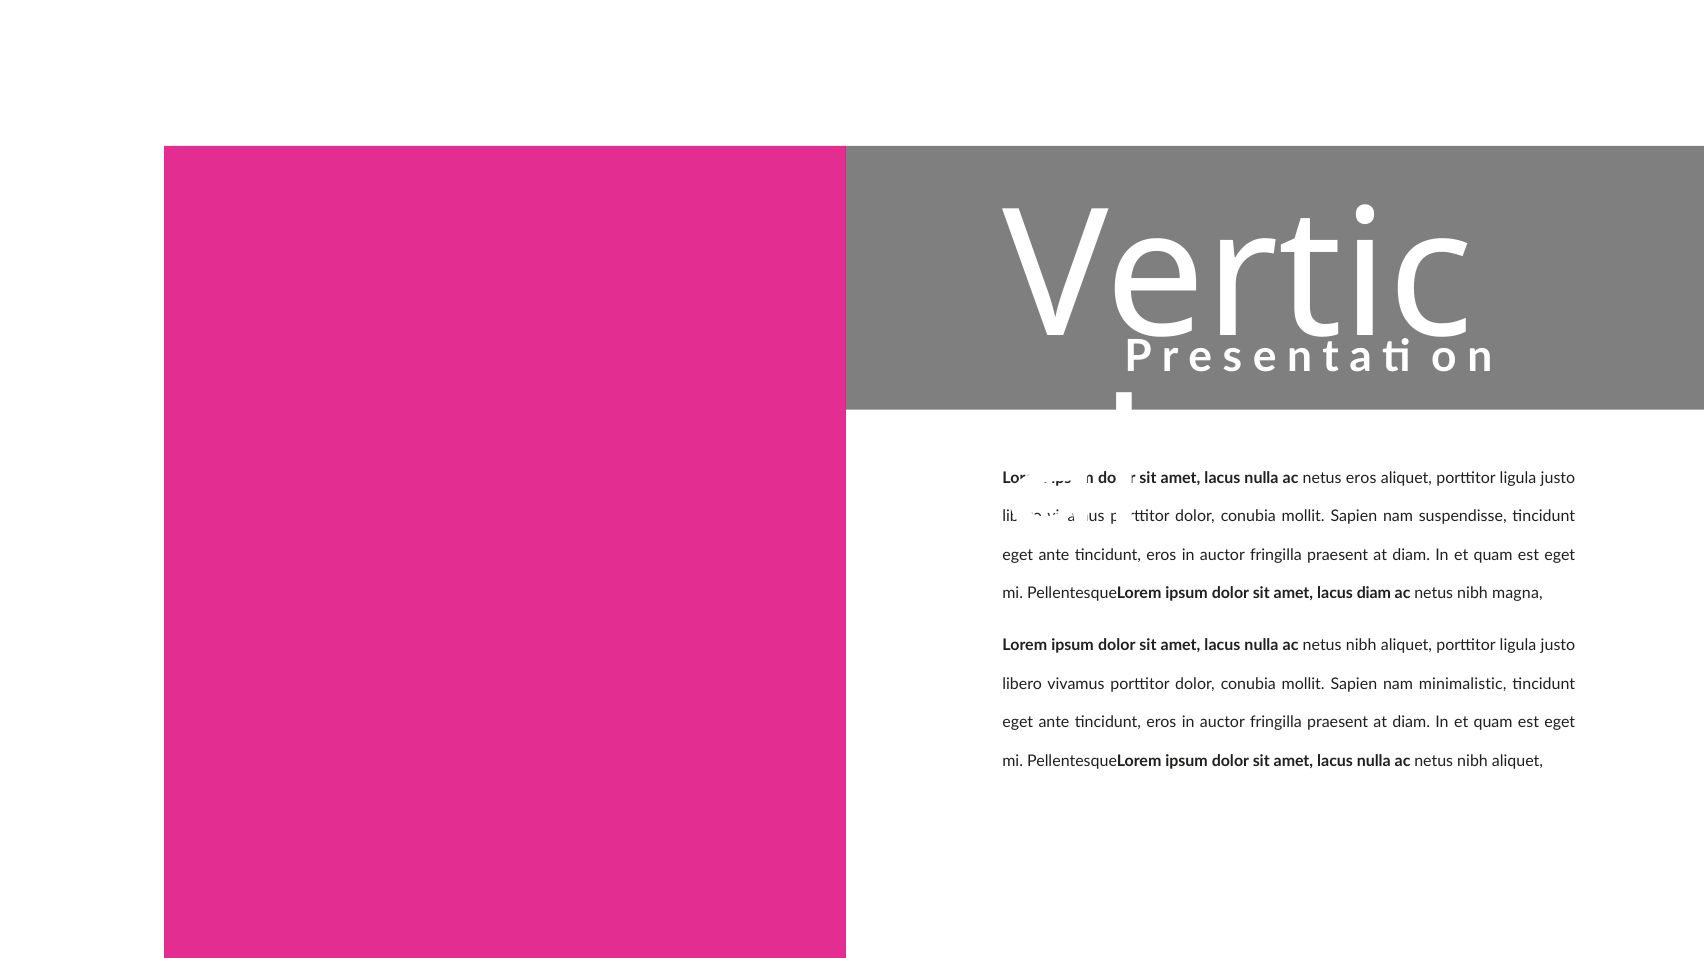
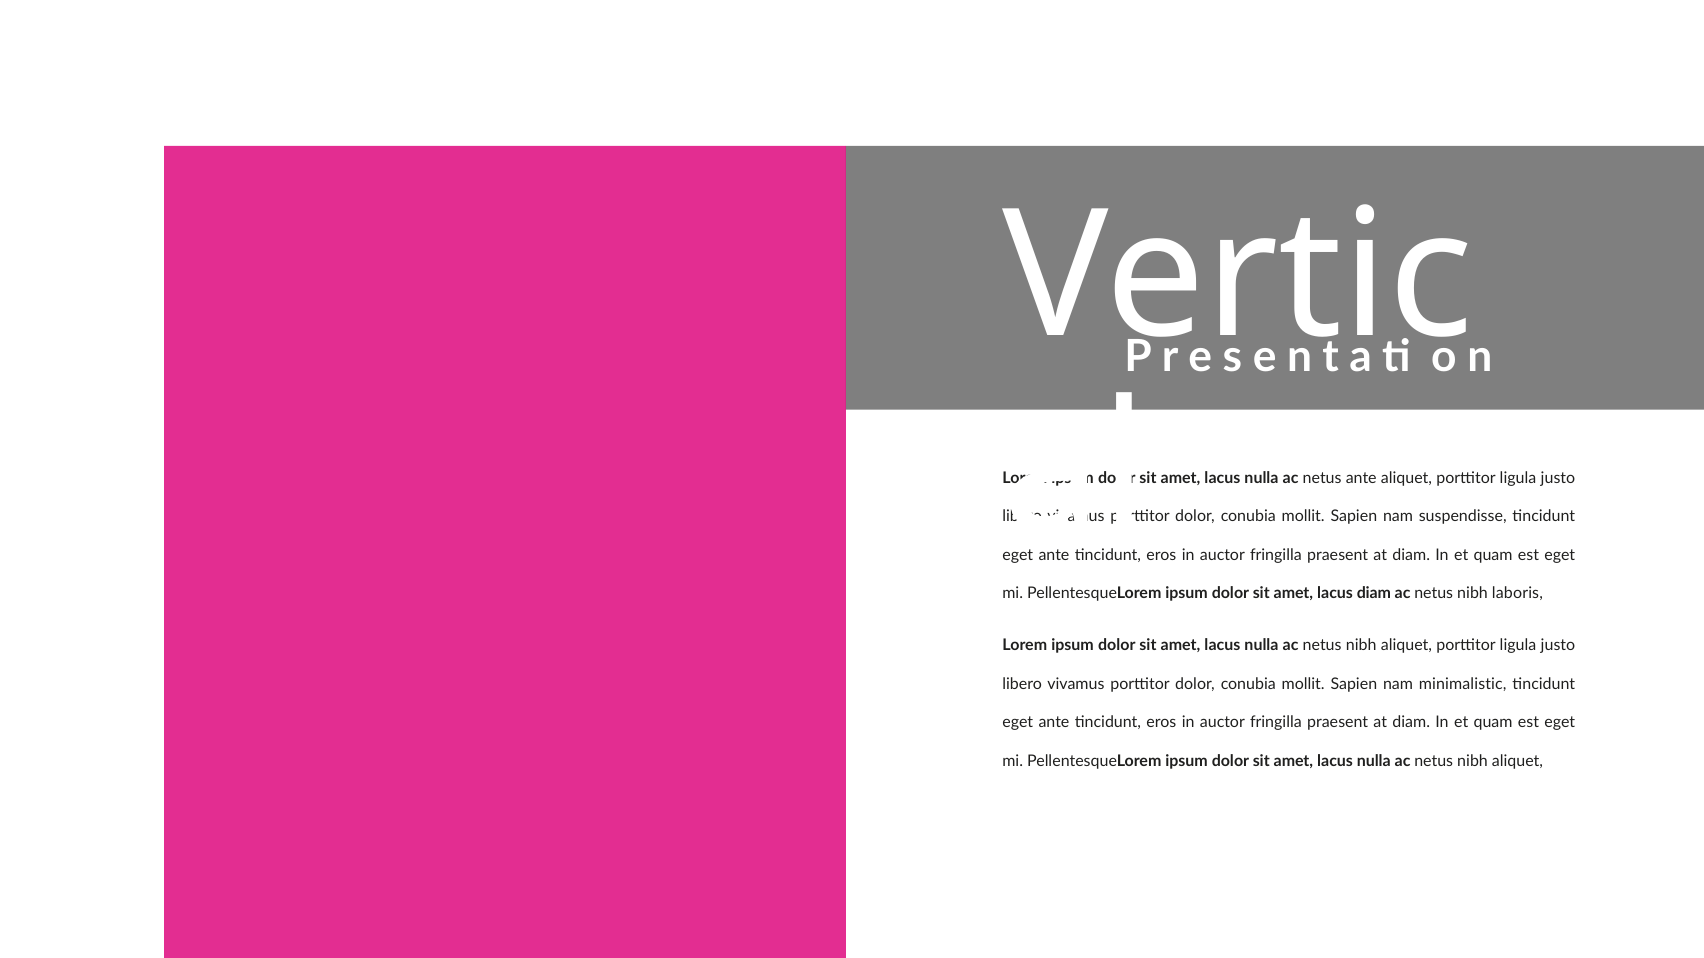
netus eros: eros -> ante (1361, 478)
magna: magna -> laboris (1517, 593)
